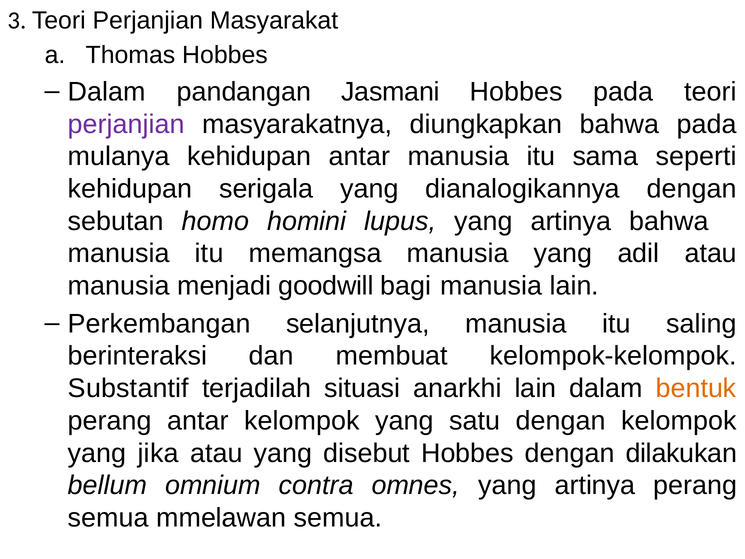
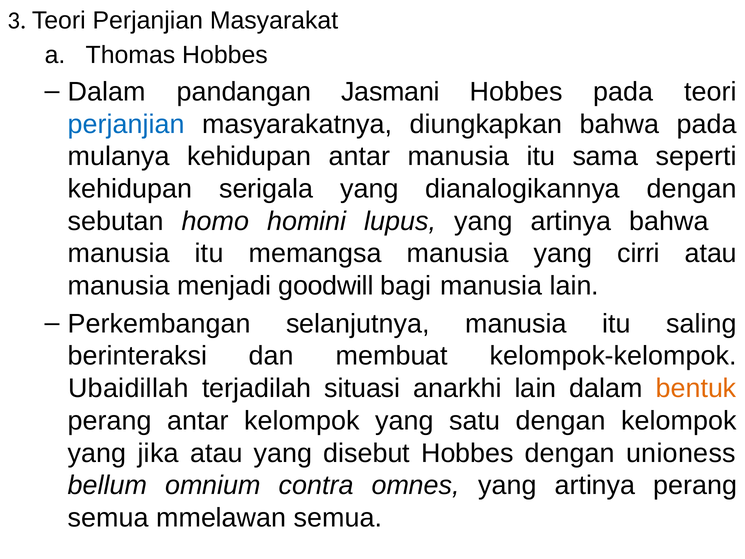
perjanjian colour: purple -> blue (126, 124)
adil: adil -> cirri (639, 253)
Substantif: Substantif -> Ubaidillah (128, 388)
dilakukan: dilakukan -> unioness (681, 453)
